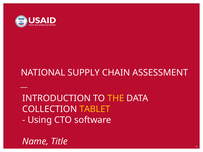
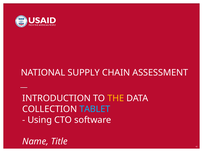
TABLET colour: yellow -> light blue (95, 109)
